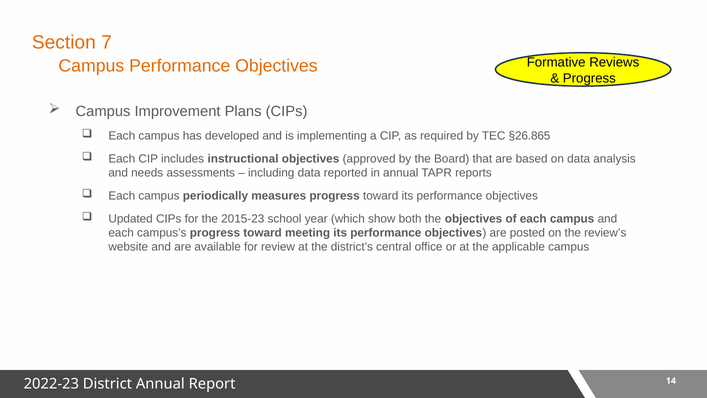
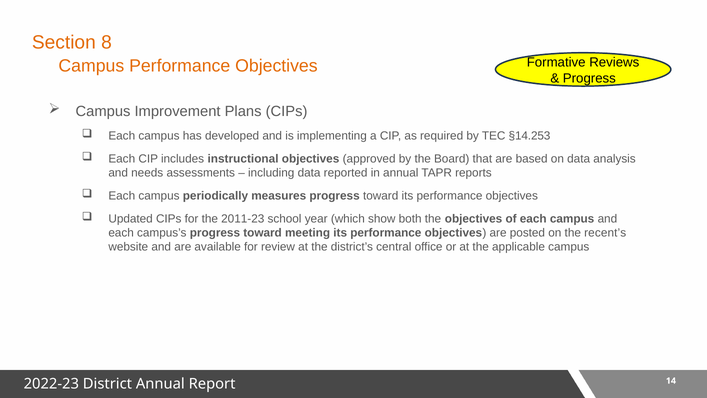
7: 7 -> 8 (106, 43)
§26.865: §26.865 -> §14.253 (529, 136)
2015-23: 2015-23 -> 2011-23 (243, 219)
review’s: review’s -> recent’s (605, 233)
